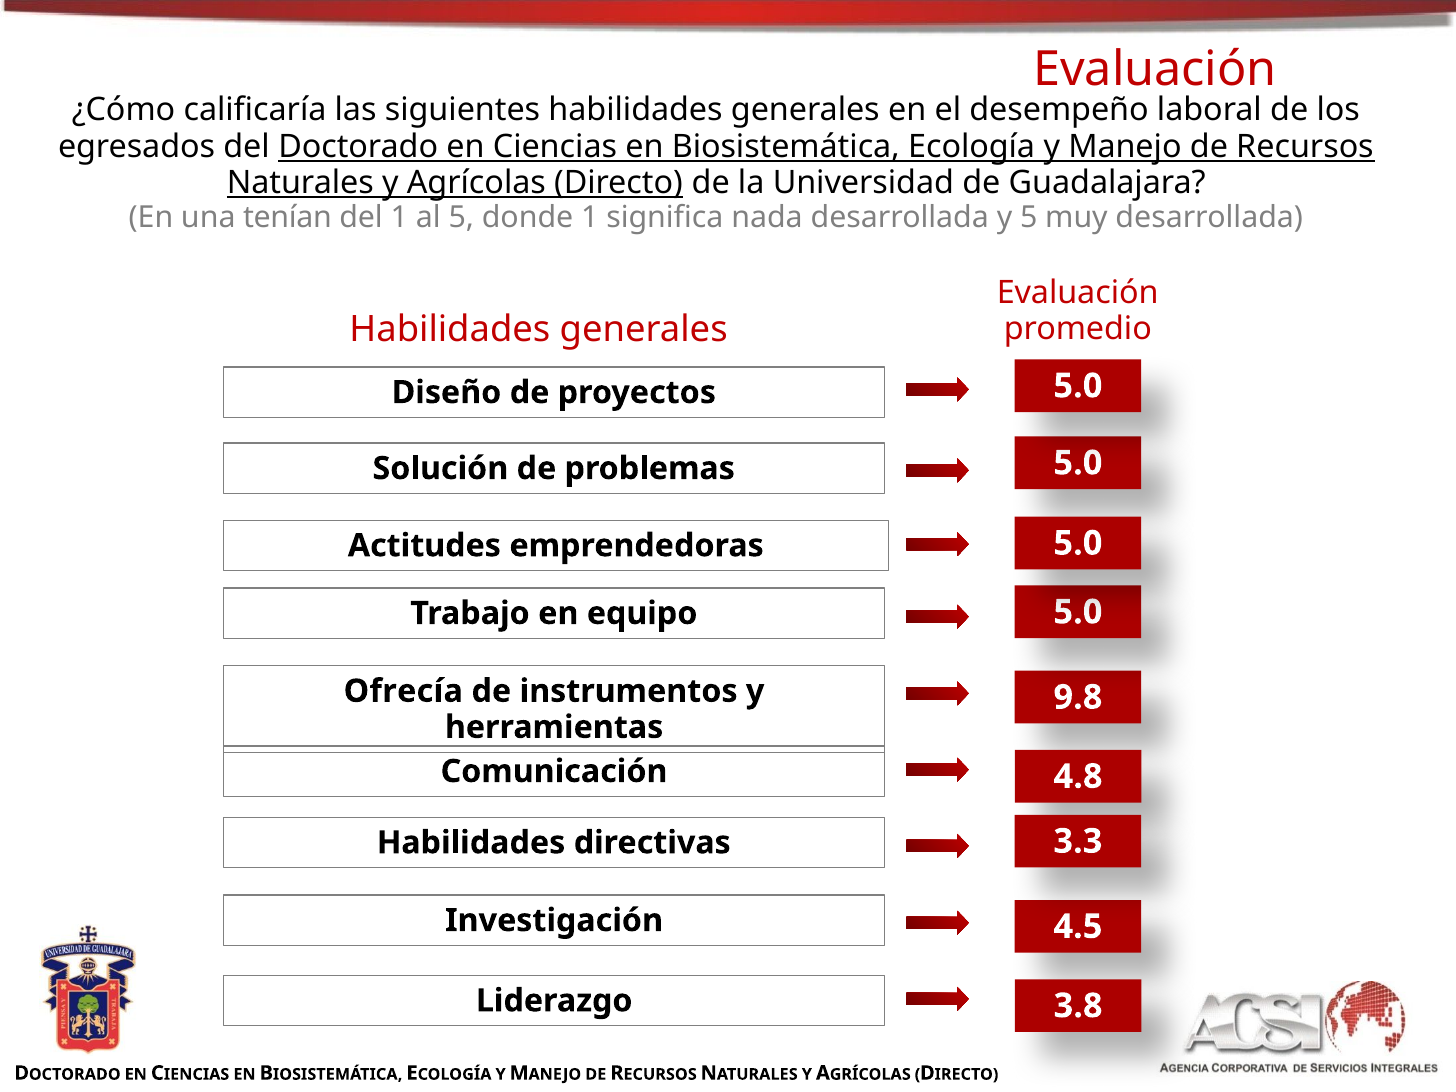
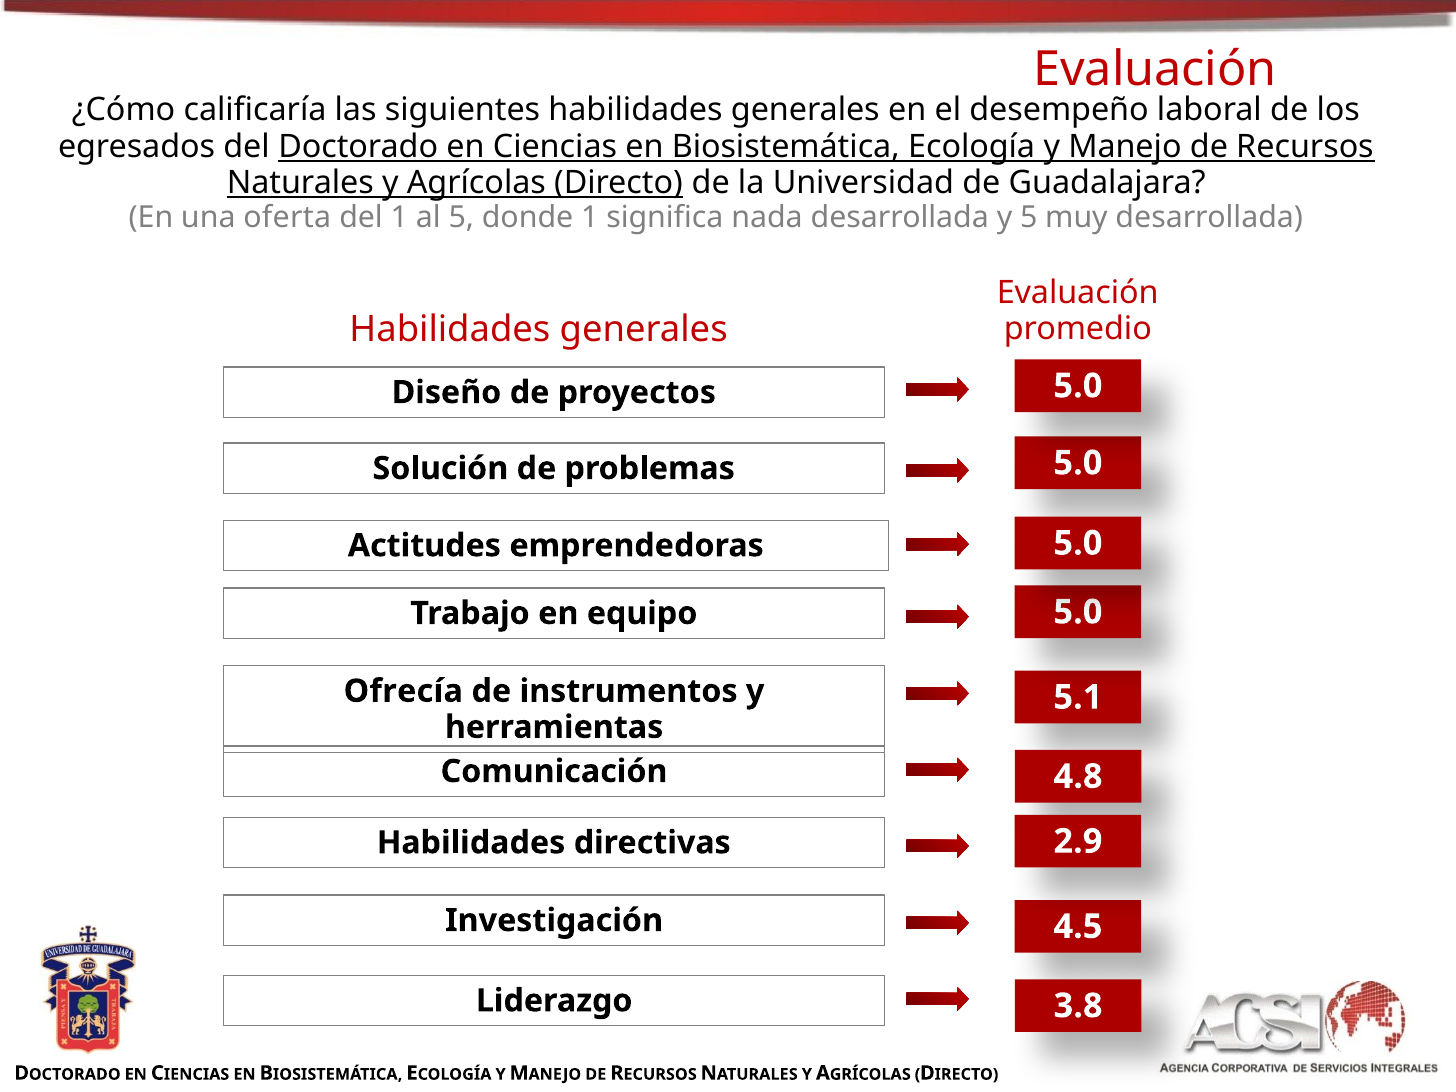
tenían: tenían -> oferta (287, 217)
9.8: 9.8 -> 5.1 (1078, 697)
3.3: 3.3 -> 2.9 (1078, 841)
